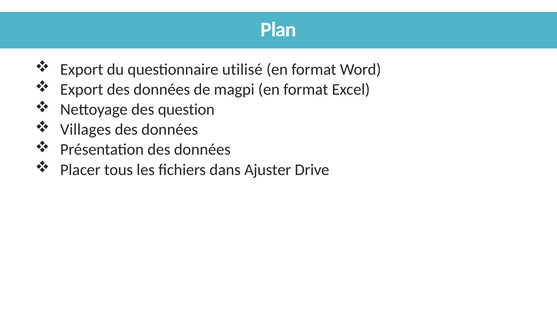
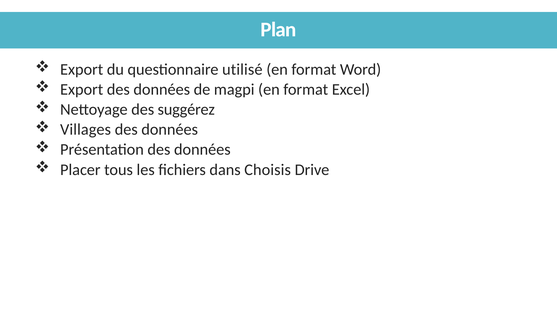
question: question -> suggérez (186, 110)
Ajuster: Ajuster -> Choisis (268, 170)
